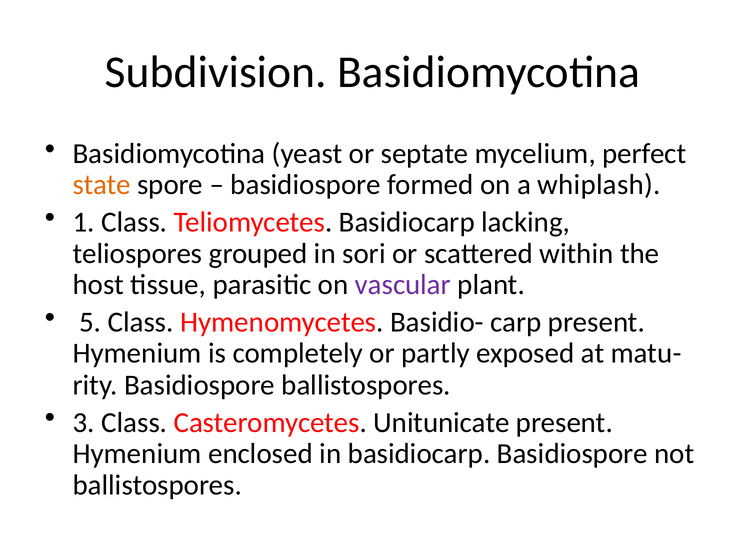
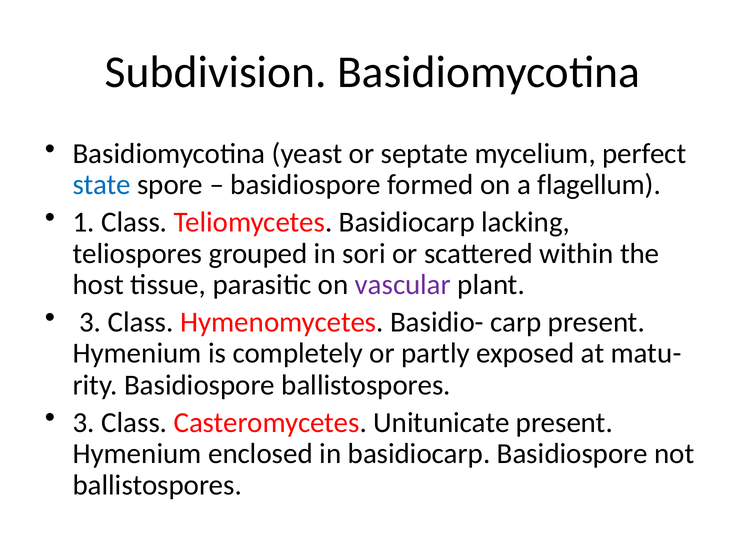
state colour: orange -> blue (102, 185)
whiplash: whiplash -> flagellum (599, 185)
5: 5 -> 3 (90, 322)
